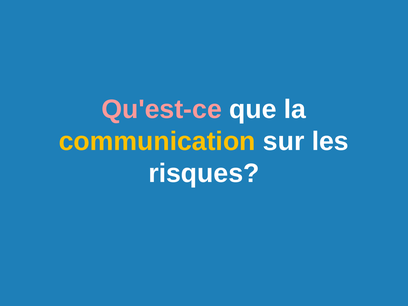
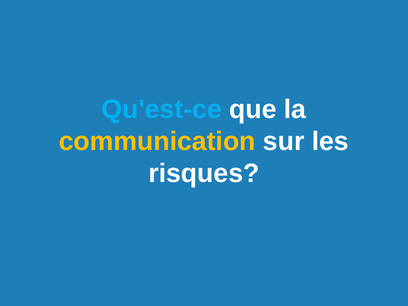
Qu'est-ce colour: pink -> light blue (162, 109)
